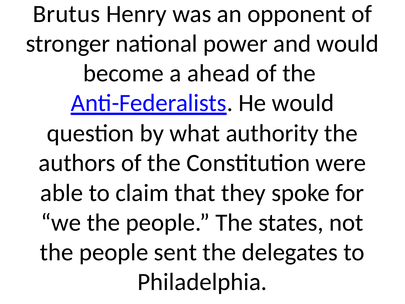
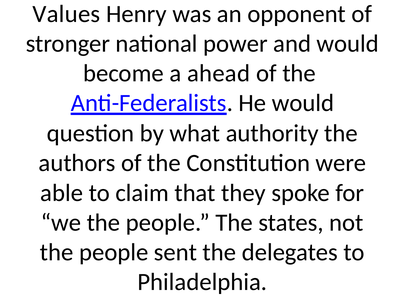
Brutus: Brutus -> Values (66, 14)
